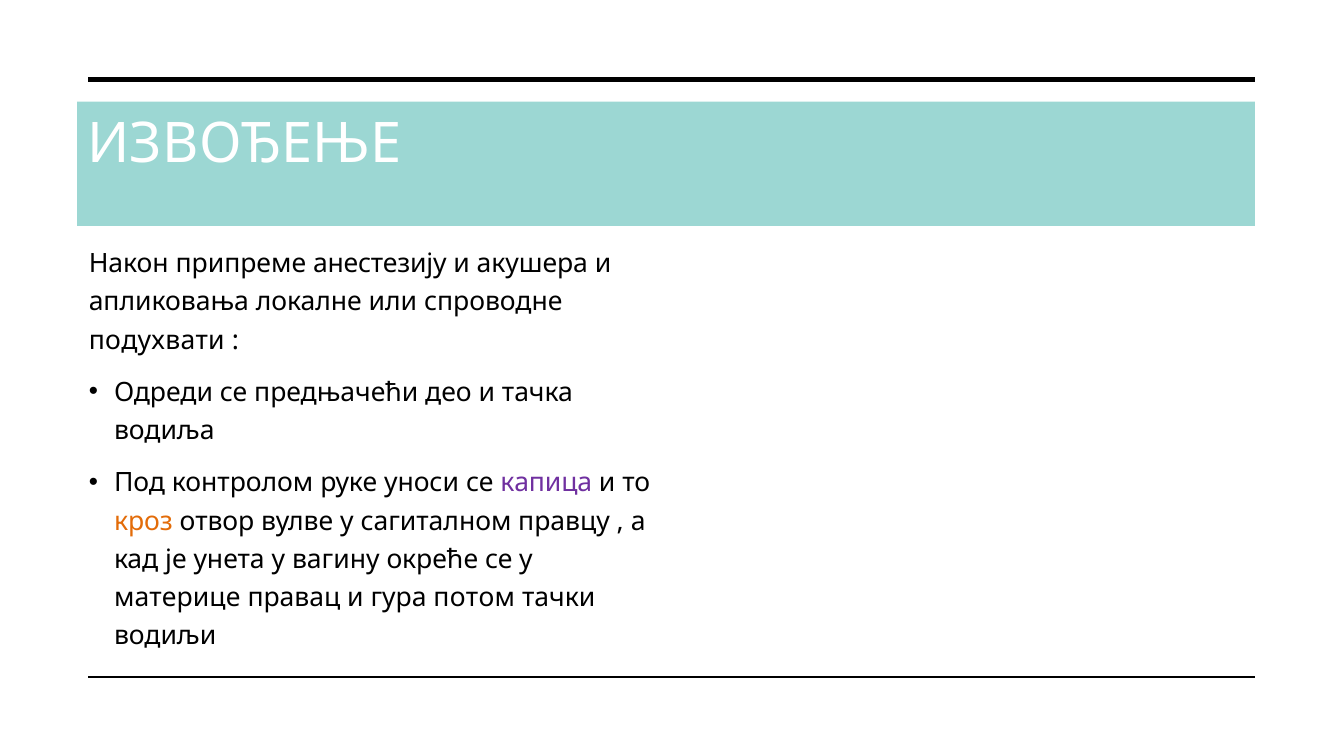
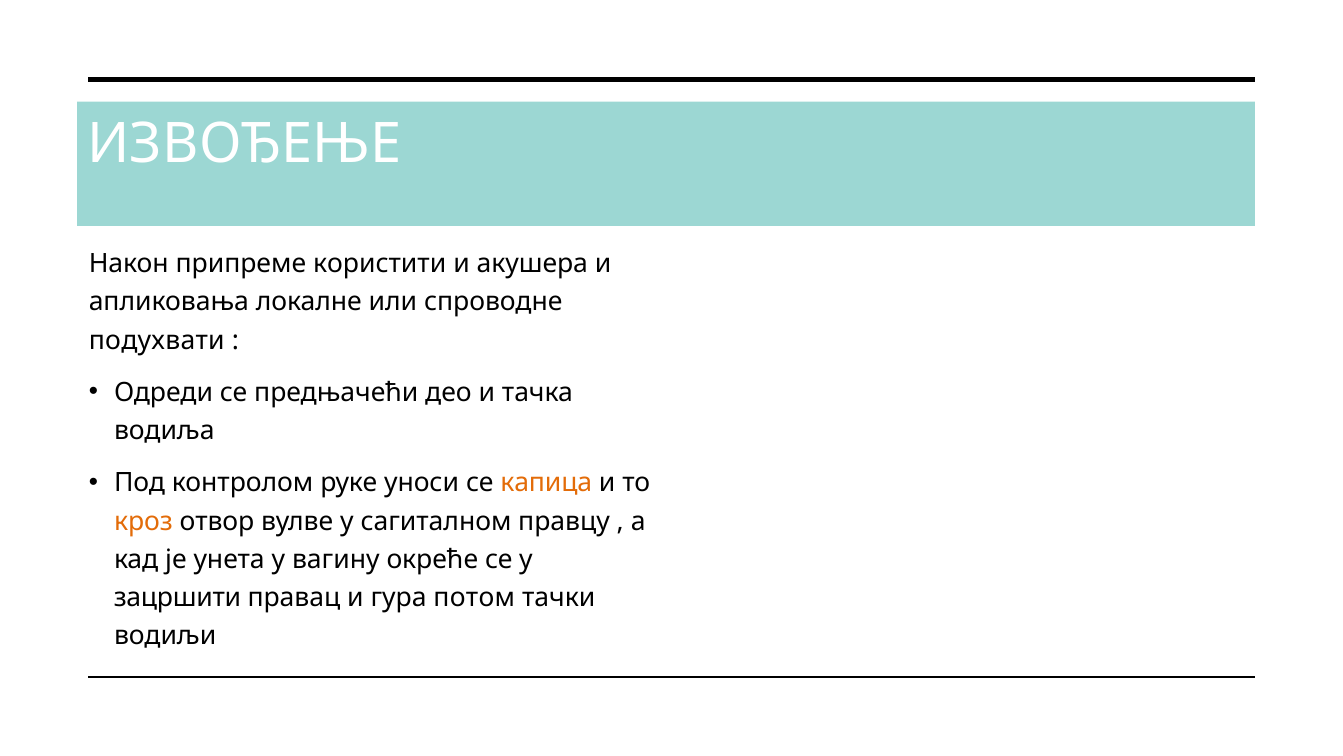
анестезију: анестезију -> користити (380, 264)
капица colour: purple -> orange (546, 483)
материце: материце -> зацршити (177, 597)
